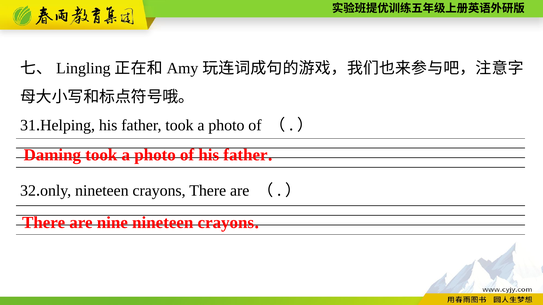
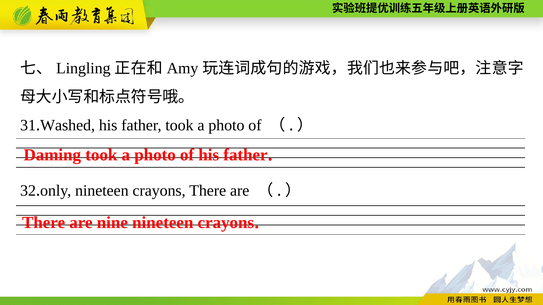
Helping: Helping -> Washed (68, 126)
